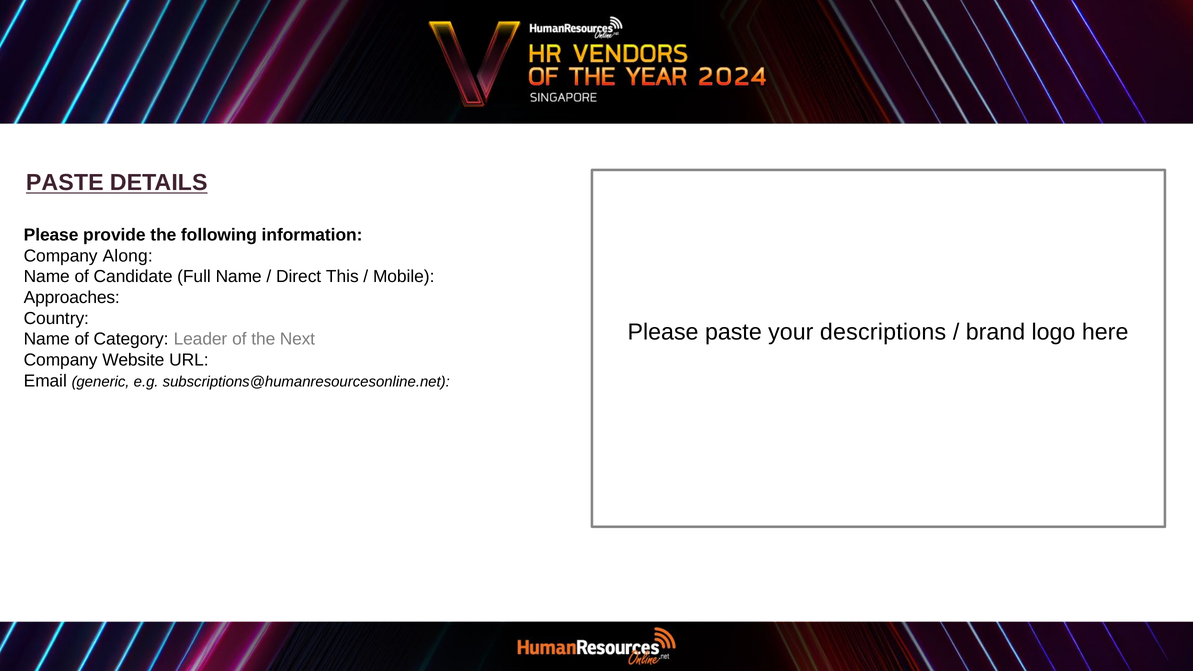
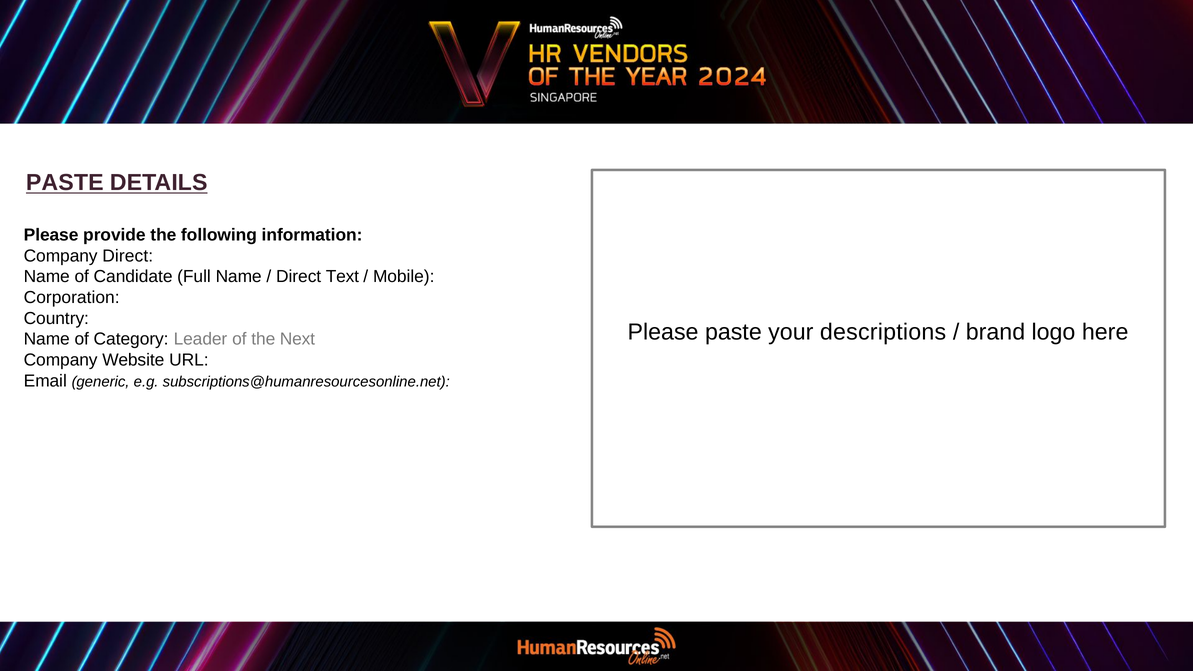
Company Along: Along -> Direct (128, 256)
This: This -> Text (342, 277)
Approaches: Approaches -> Corporation (72, 298)
